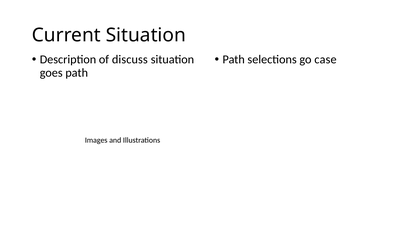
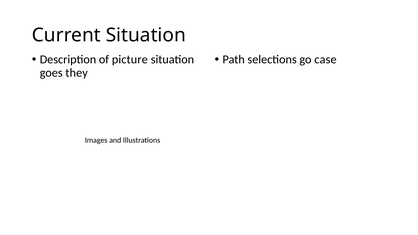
discuss: discuss -> picture (130, 60)
goes path: path -> they (77, 73)
